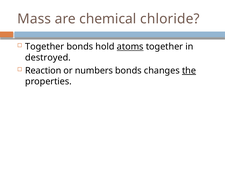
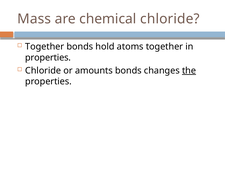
atoms underline: present -> none (130, 47)
destroyed: destroyed -> properties (48, 57)
Reaction: Reaction -> Chloride (43, 70)
numbers: numbers -> amounts (94, 70)
